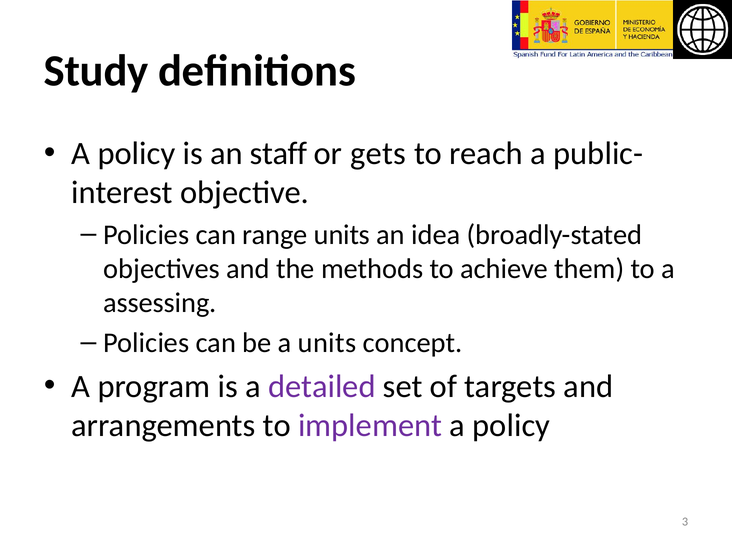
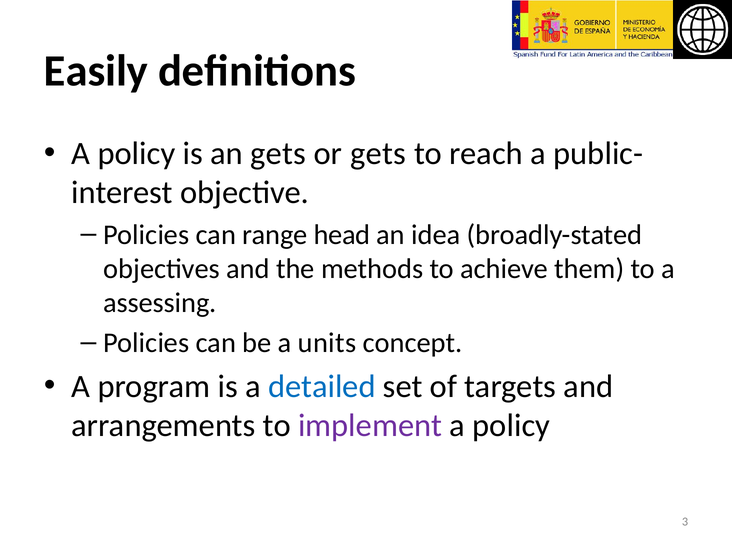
Study: Study -> Easily (96, 71)
an staff: staff -> gets (278, 154)
range units: units -> head (342, 235)
detailed colour: purple -> blue (322, 386)
